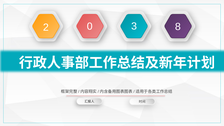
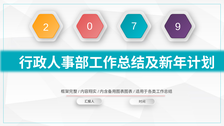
8: 8 -> 9 (178, 27)
3: 3 -> 7 (134, 26)
